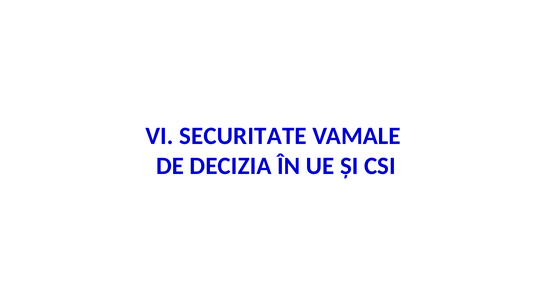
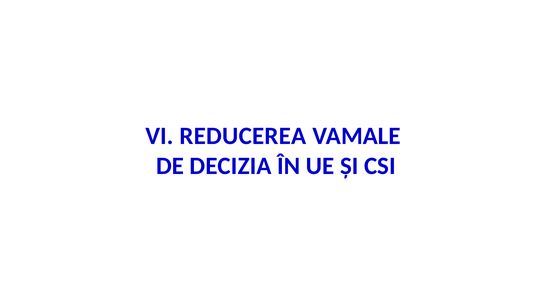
SECURITATE: SECURITATE -> REDUCEREA (243, 136)
